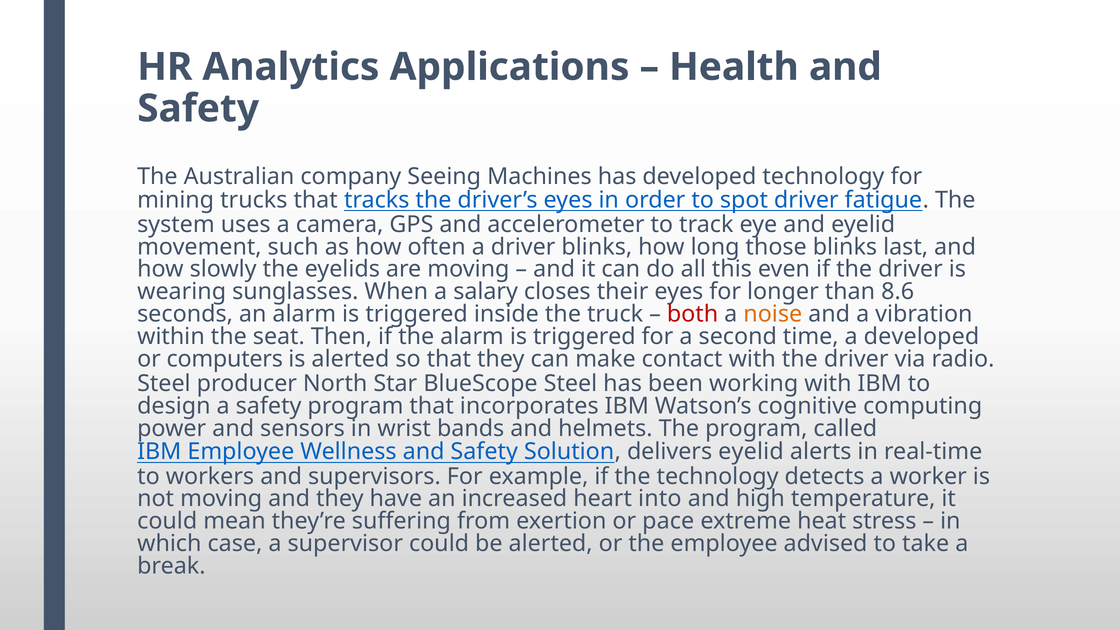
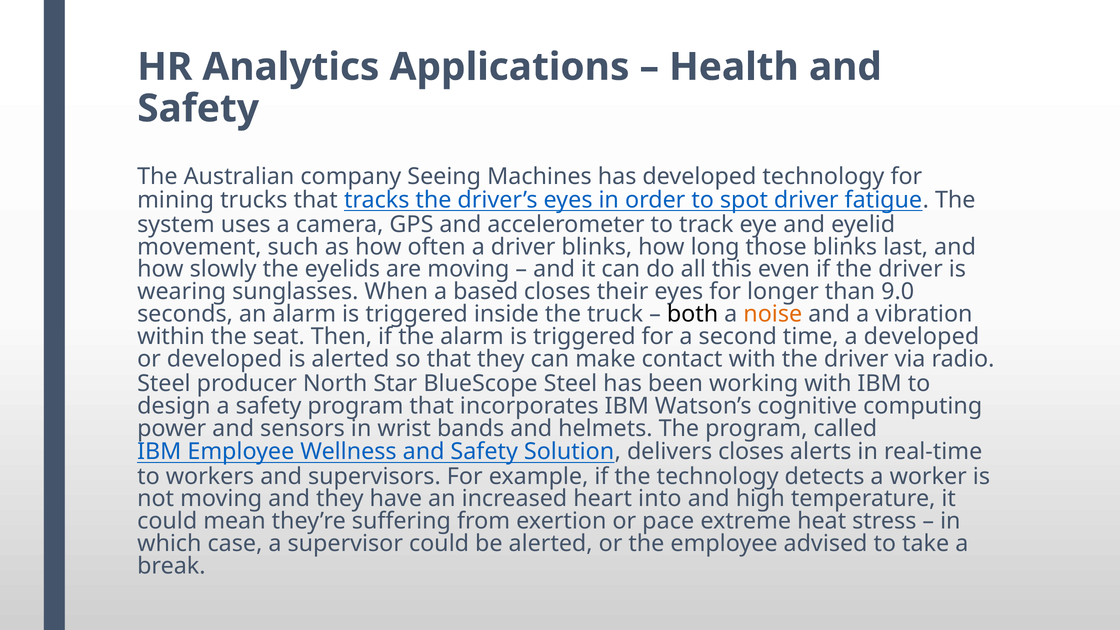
salary: salary -> based (486, 292)
8.6: 8.6 -> 9.0 (898, 292)
both colour: red -> black (693, 314)
or computers: computers -> developed (225, 359)
delivers eyelid: eyelid -> closes (751, 452)
